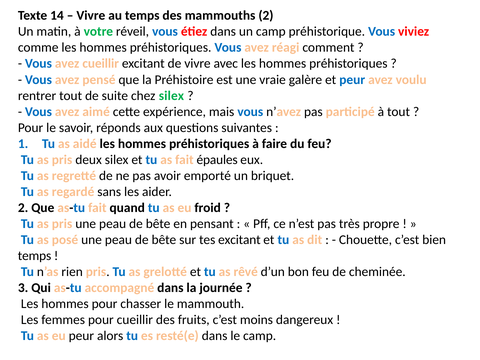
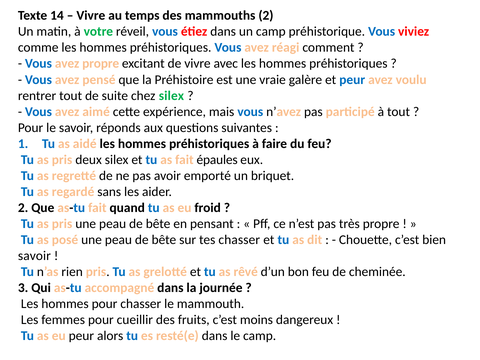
avez cueillir: cueillir -> propre (101, 64)
tes excitant: excitant -> chasser (239, 240)
temps: temps -> savoir (34, 256)
